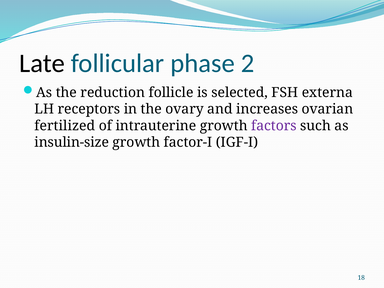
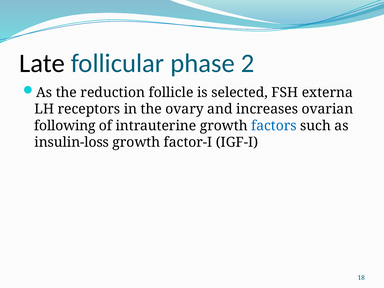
fertilized: fertilized -> following (65, 126)
factors colour: purple -> blue (274, 126)
insulin-size: insulin-size -> insulin-loss (72, 142)
